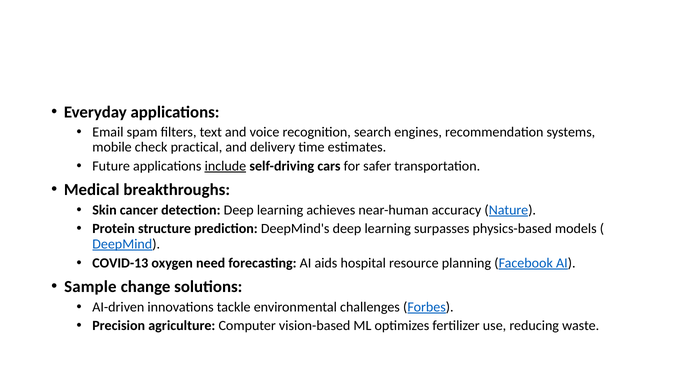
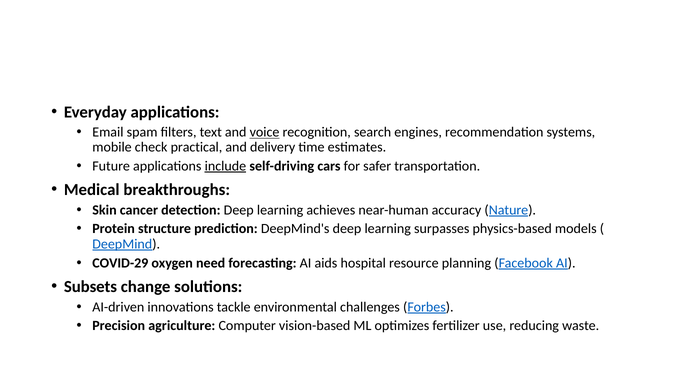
voice underline: none -> present (265, 132)
COVID-13: COVID-13 -> COVID-29 (120, 263)
Sample: Sample -> Subsets (90, 287)
